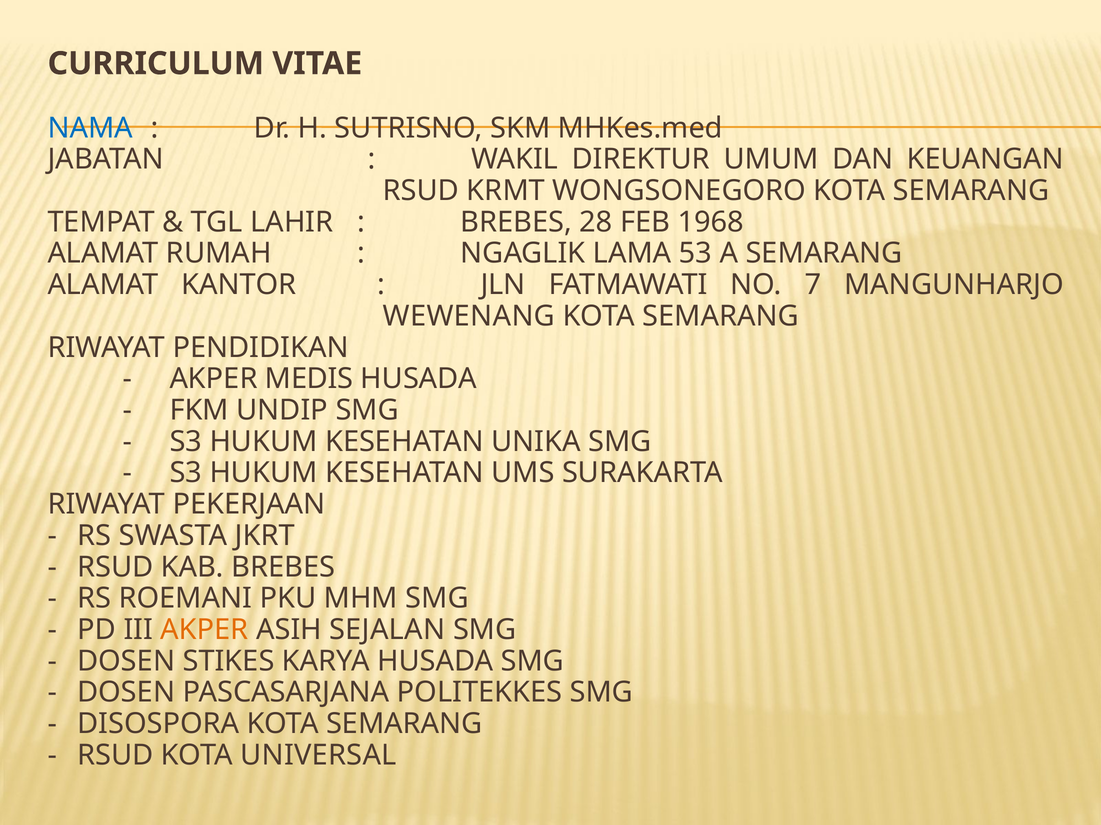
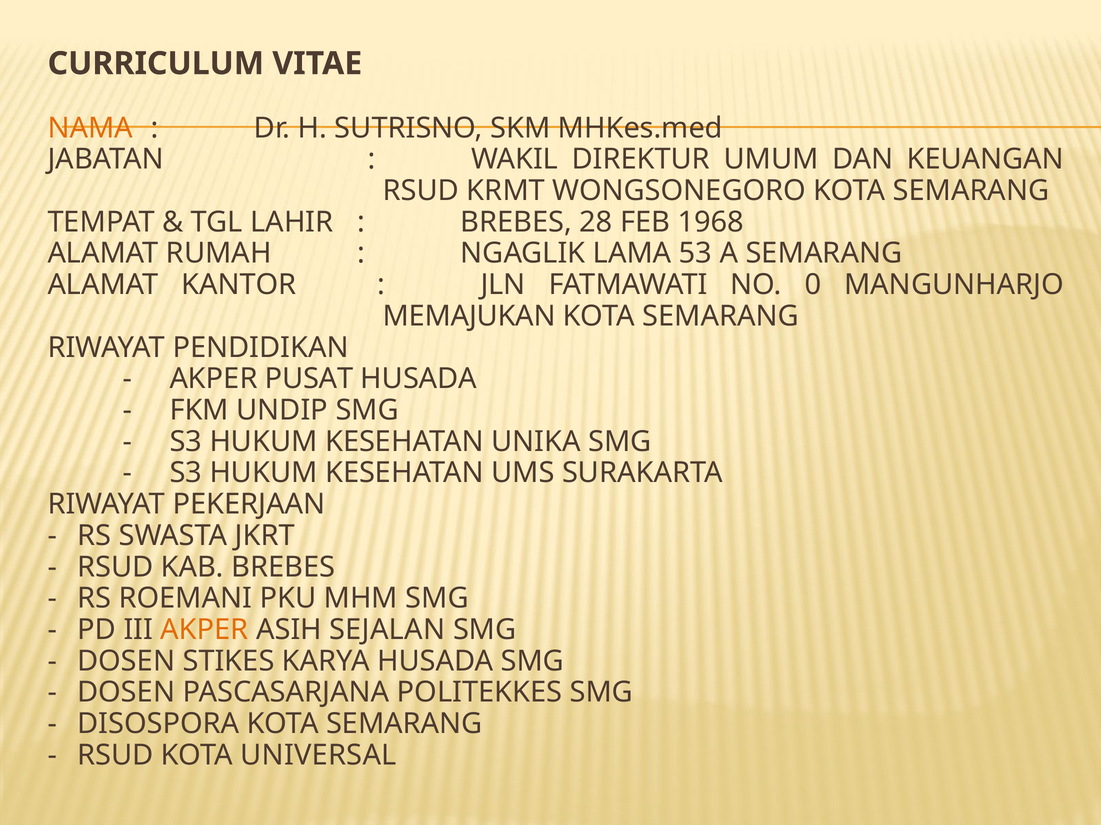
NAMA colour: blue -> orange (90, 128)
7: 7 -> 0 (813, 285)
WEWENANG: WEWENANG -> MEMAJUKAN (469, 316)
MEDIS: MEDIS -> PUSAT (309, 379)
